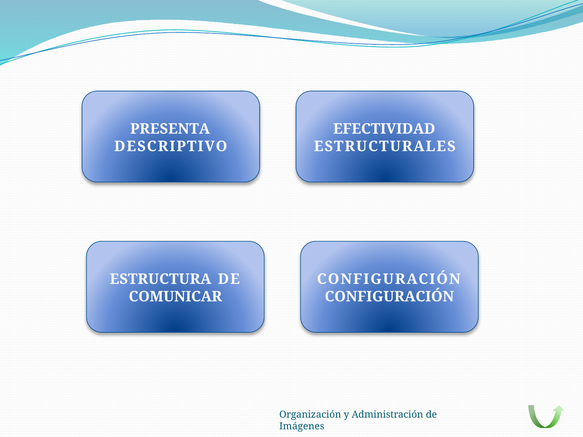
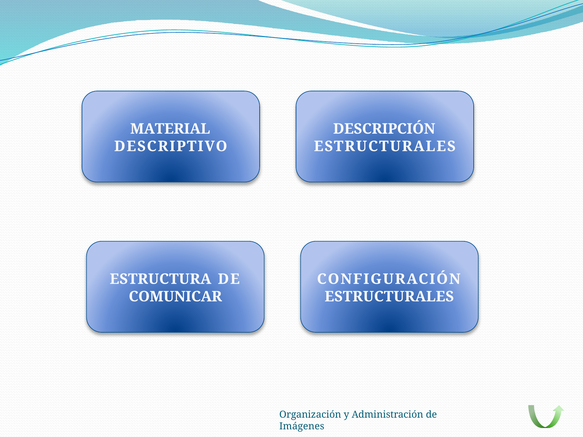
PRESENTA: PRESENTA -> MATERIAL (170, 129)
EFECTIVIDAD: EFECTIVIDAD -> DESCRIPCIÓN (384, 129)
CONFIGURACIÓN: CONFIGURACIÓN -> ESTRUCTURALES (389, 297)
